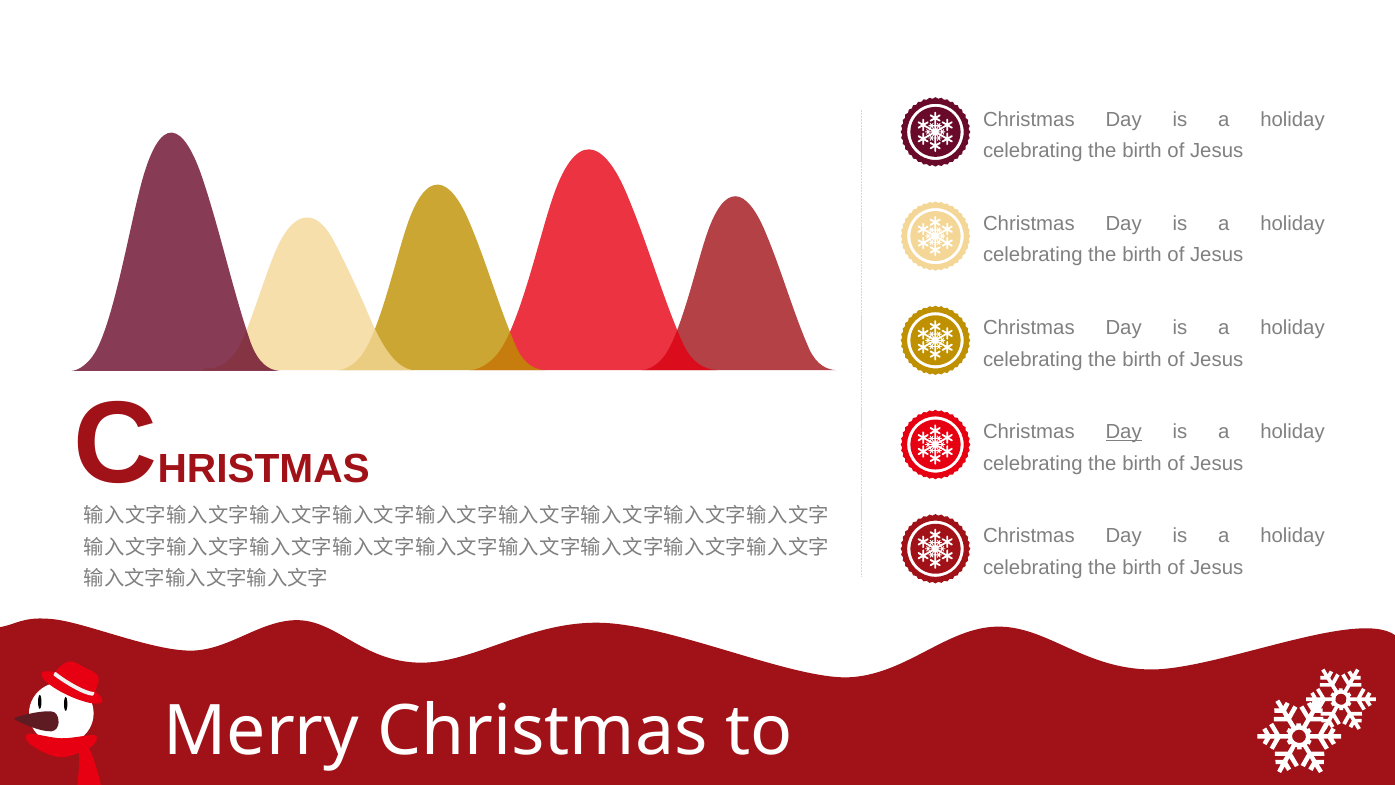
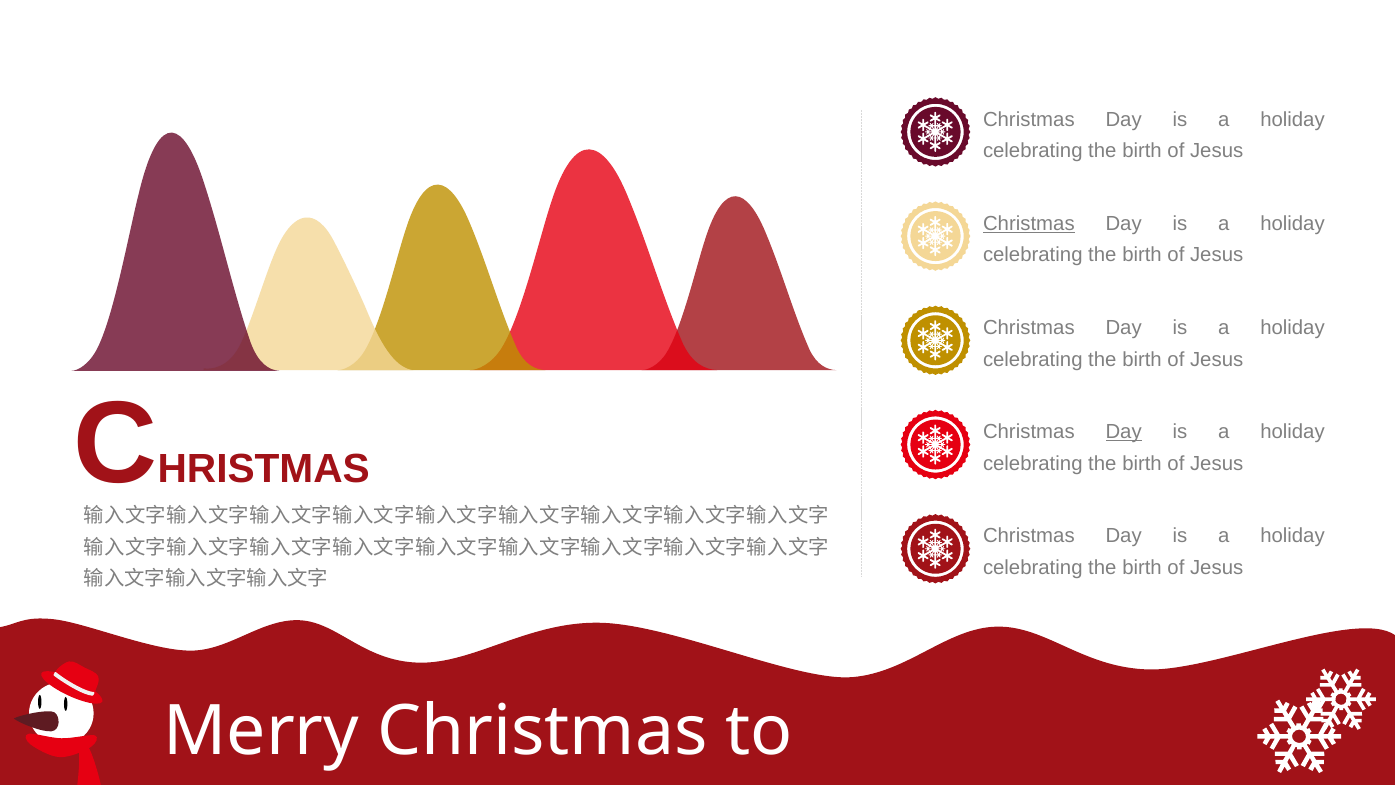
Christmas underline: none -> present (1029, 223)
